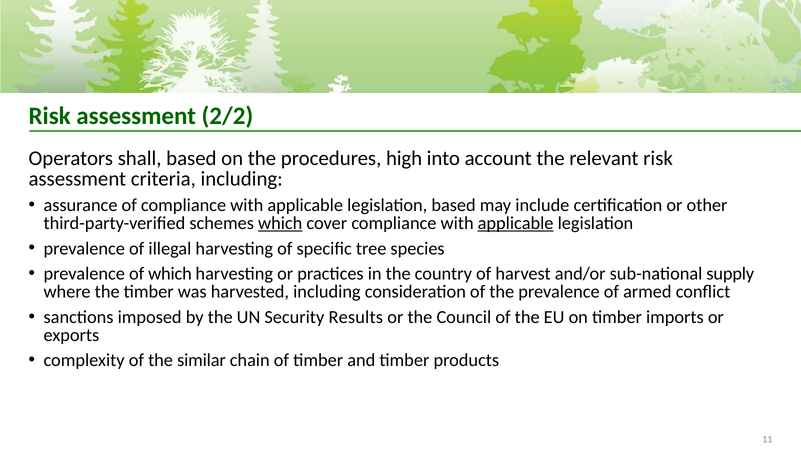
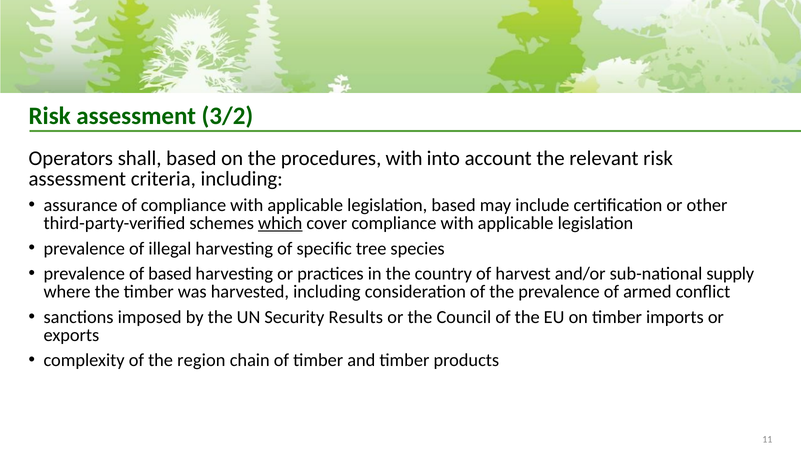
2/2: 2/2 -> 3/2 (227, 116)
procedures high: high -> with (404, 158)
applicable underline: present -> none (516, 223)
of which: which -> based (170, 274)
similar: similar -> region (201, 360)
